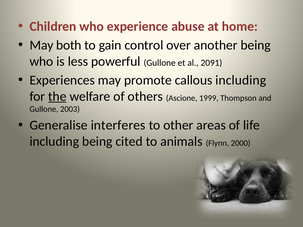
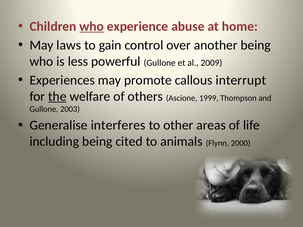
who underline: none -> present (92, 26)
both: both -> laws (69, 45)
2091: 2091 -> 2009 (211, 63)
callous including: including -> interrupt (241, 80)
